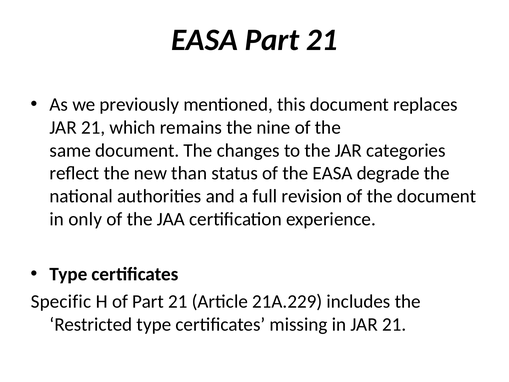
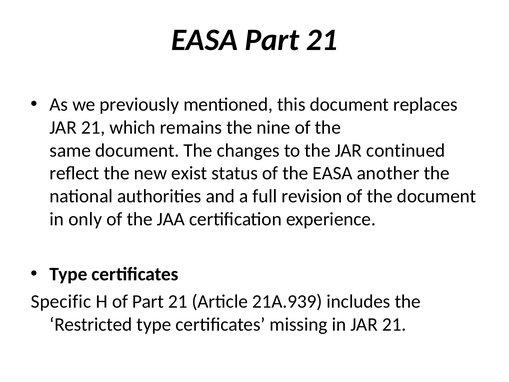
categories: categories -> continued (406, 150)
than: than -> exist (189, 173)
degrade: degrade -> another (388, 173)
21A.229: 21A.229 -> 21A.939 (287, 301)
